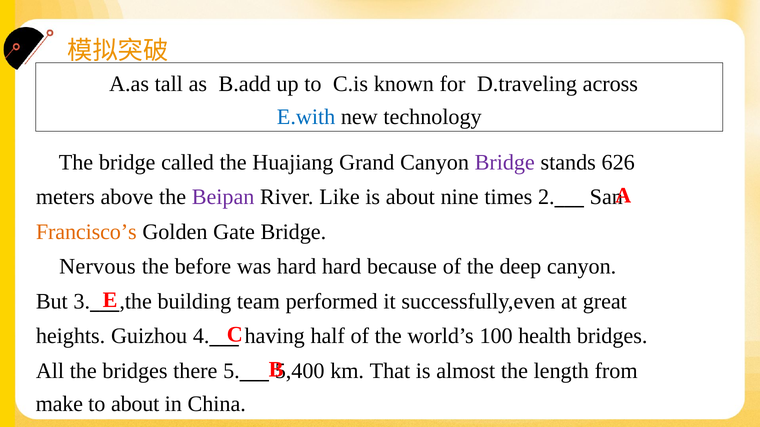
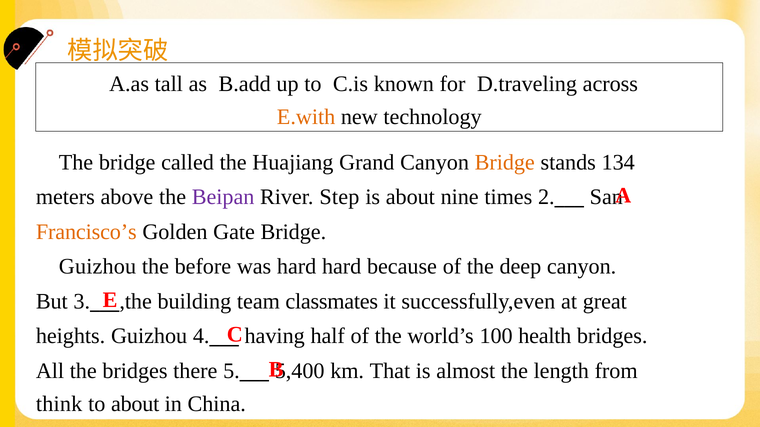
E.with colour: blue -> orange (306, 117)
Bridge colour: purple -> orange (505, 162)
626: 626 -> 134 (618, 162)
Like: Like -> Step (339, 197)
Nervous: Nervous -> Guizhou (97, 267)
performed: performed -> classmates (332, 302)
make: make -> think (59, 405)
